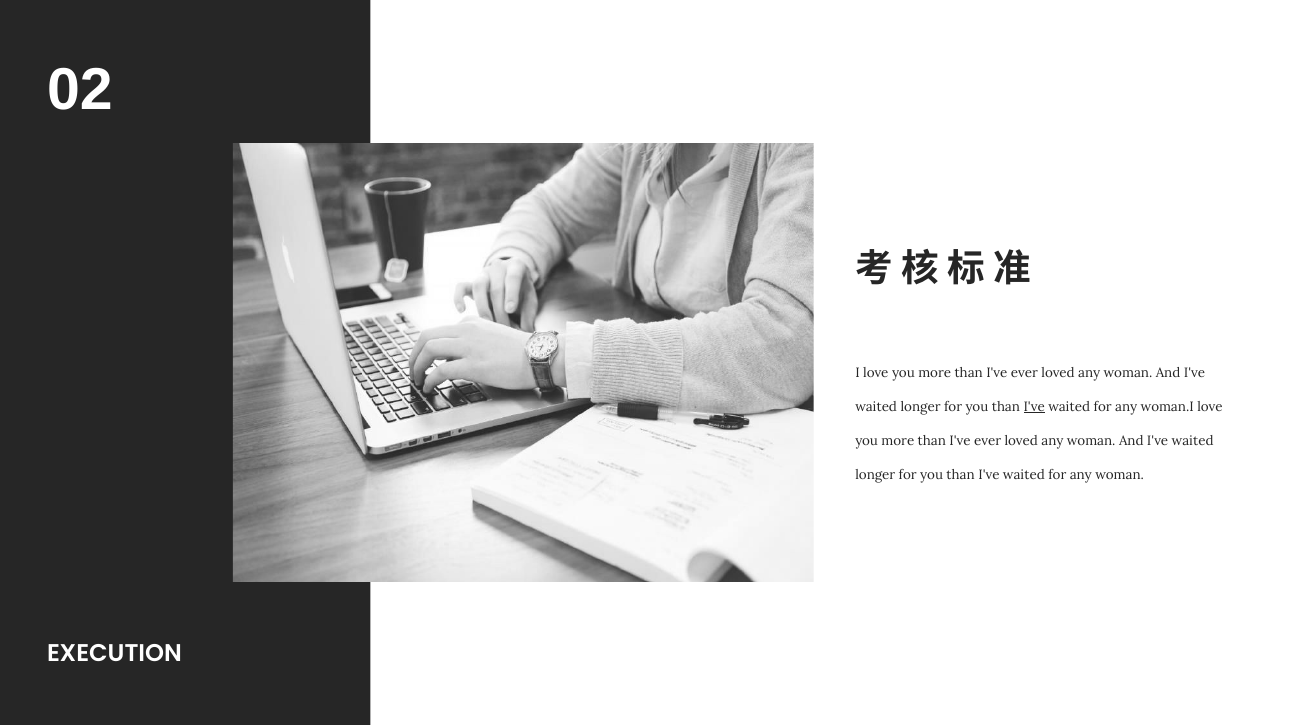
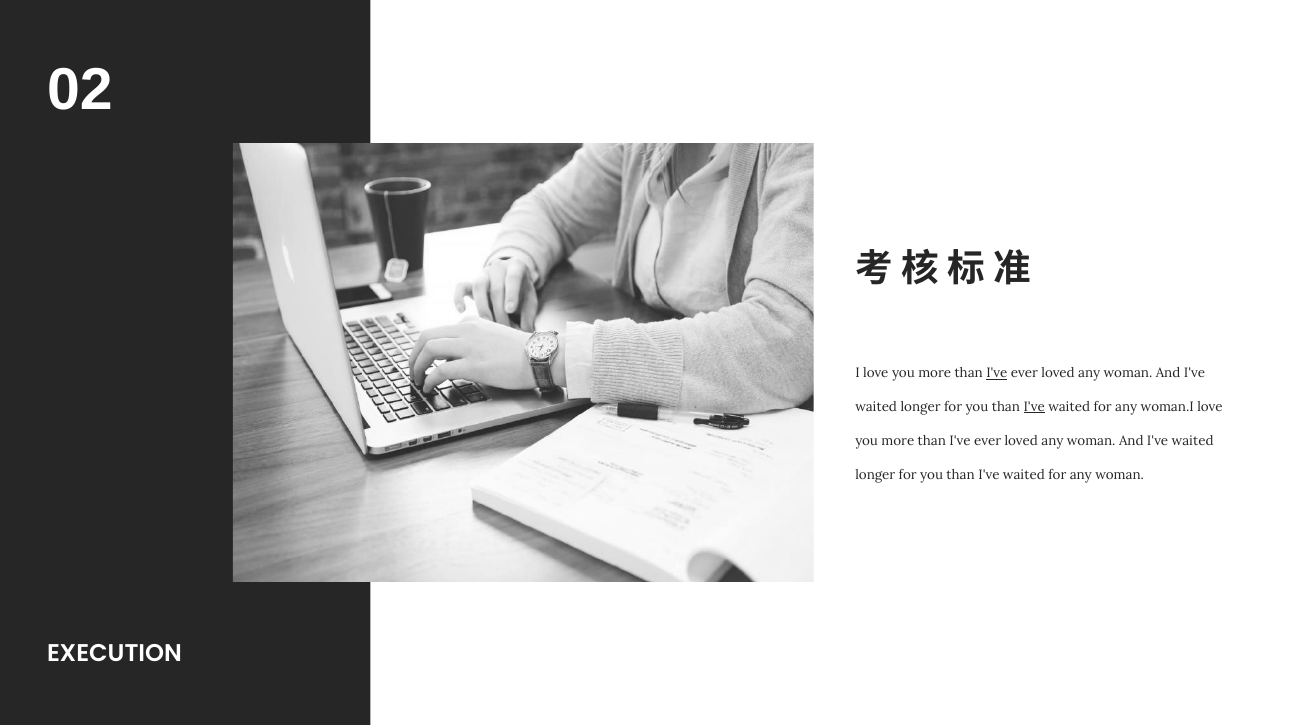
I've underline: none -> present (997, 373)
